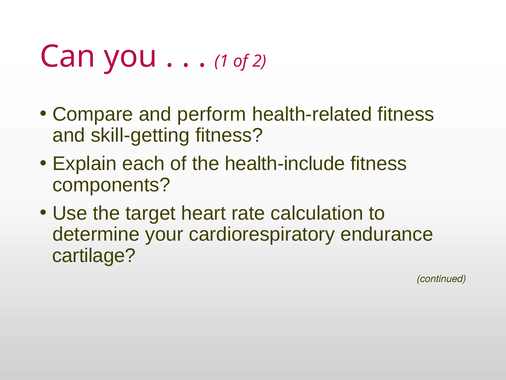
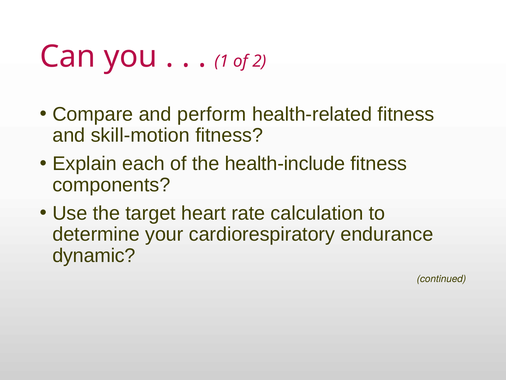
skill-getting: skill-getting -> skill-motion (140, 135)
cartilage: cartilage -> dynamic (94, 255)
